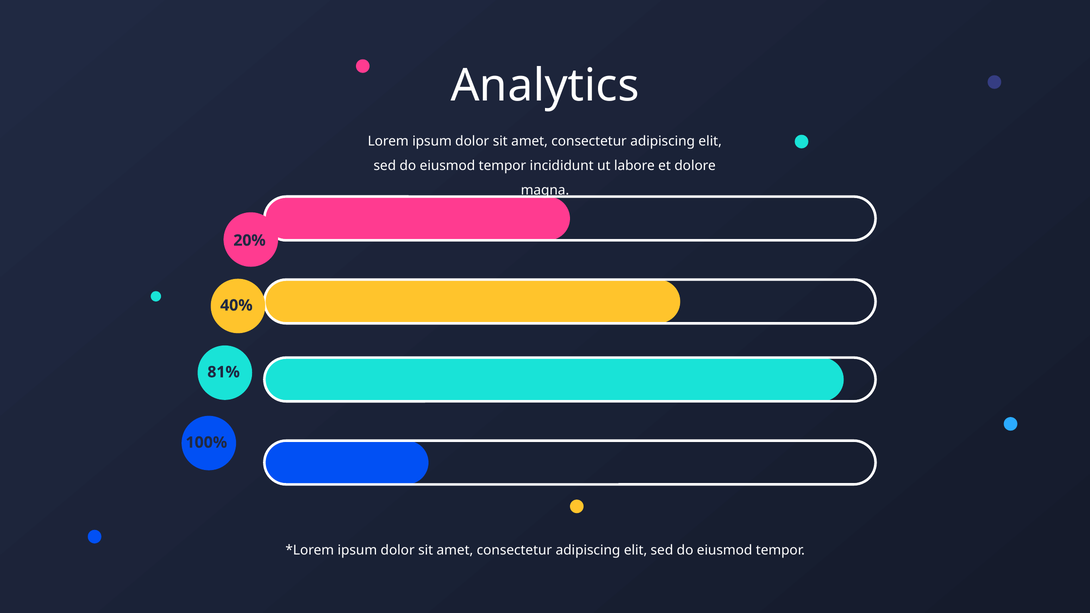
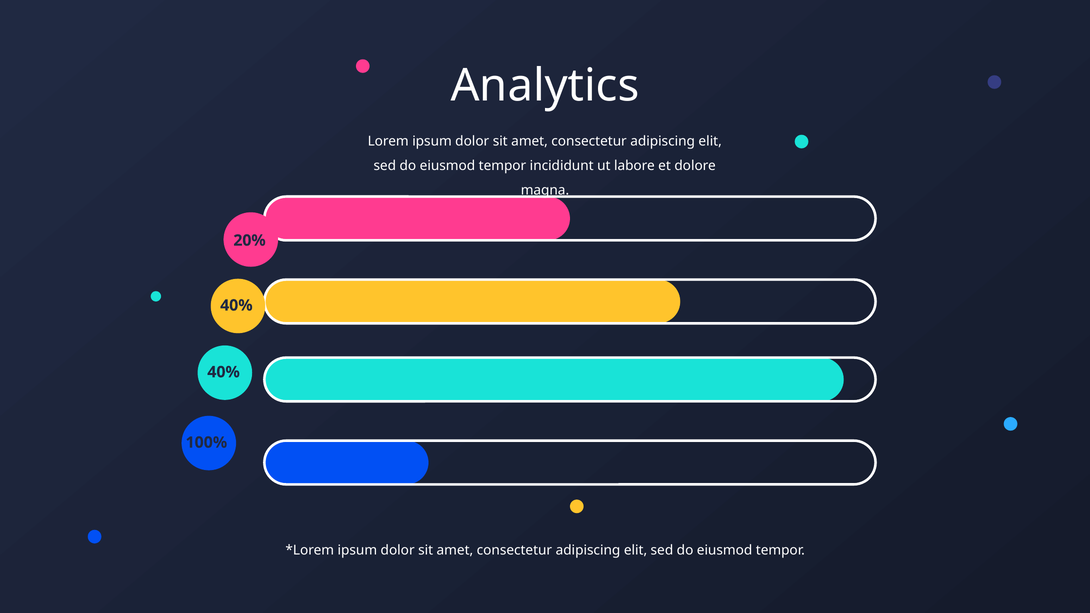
81%: 81% -> 40% (224, 372)
